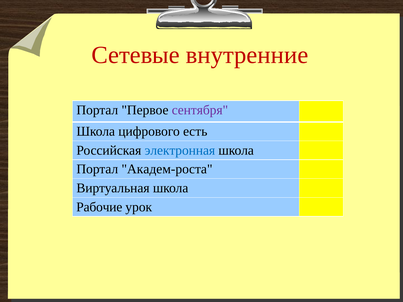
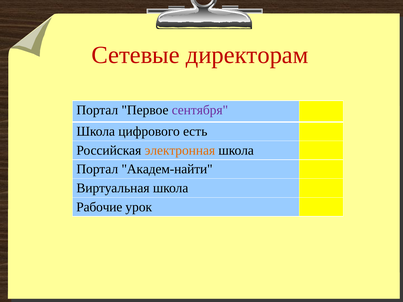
внутренние: внутренние -> директорам (247, 55)
электронная colour: blue -> orange (180, 150)
Академ-роста: Академ-роста -> Академ-найти (167, 169)
